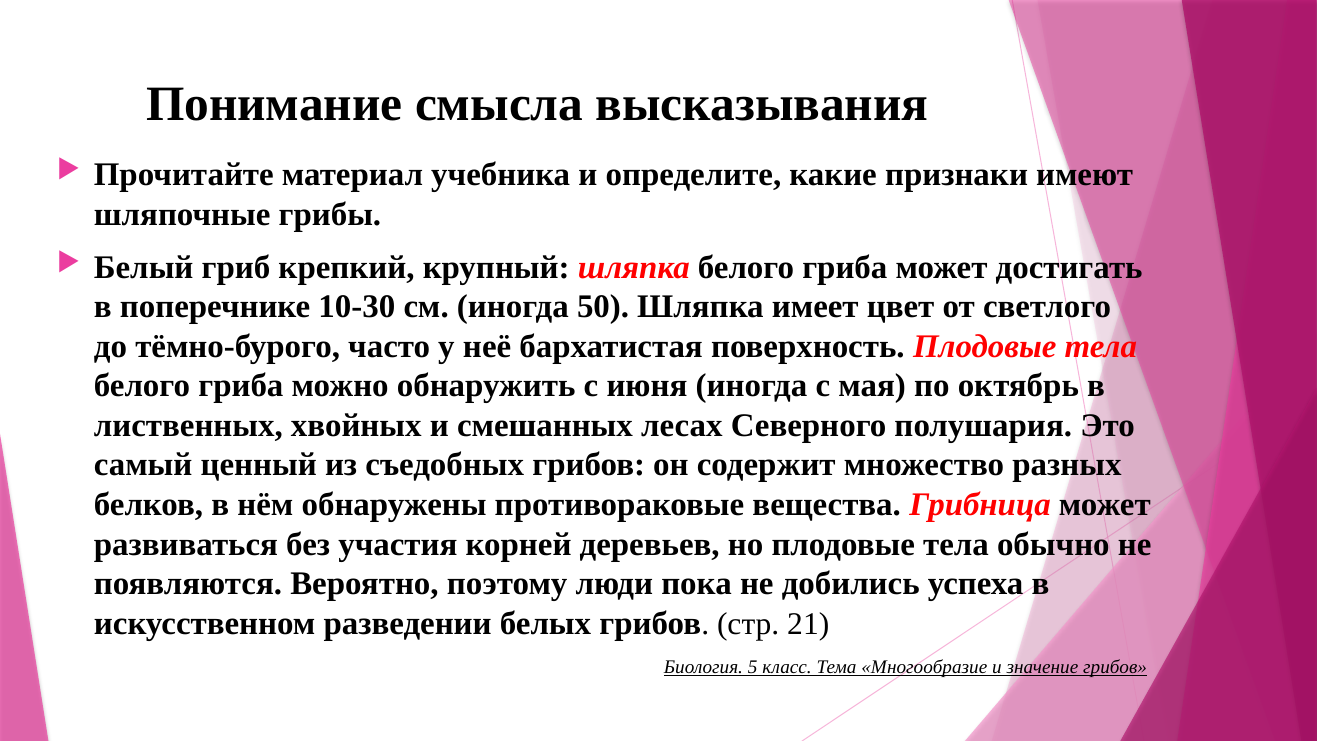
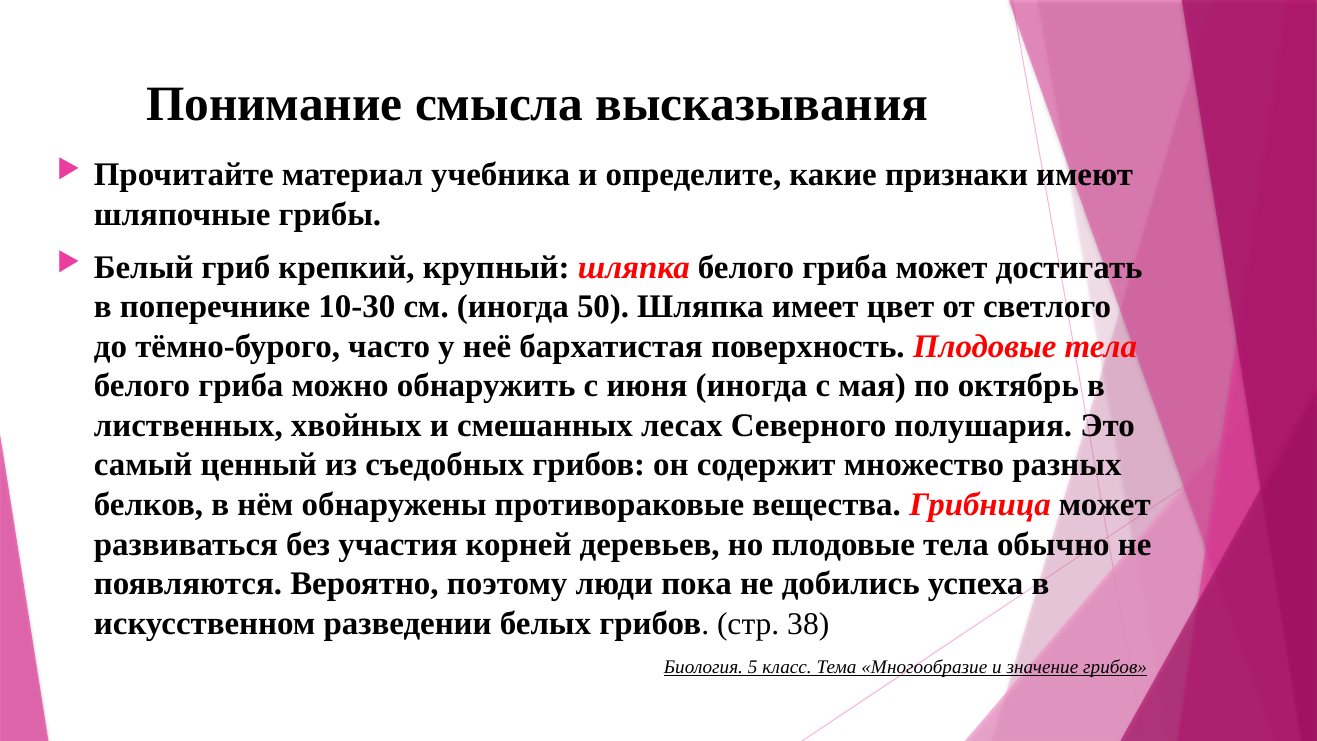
21: 21 -> 38 (808, 623)
